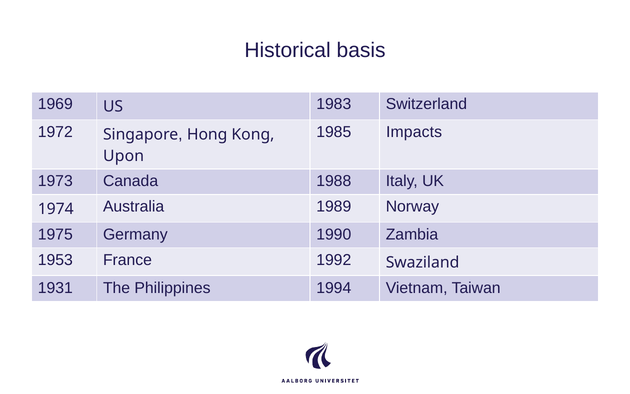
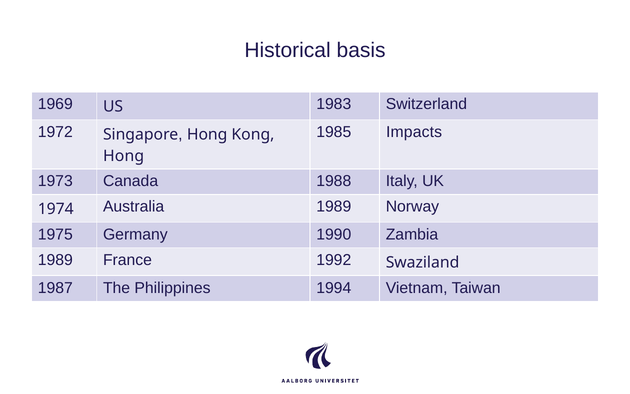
Upon: Upon -> Hong (124, 156)
1953: 1953 -> 1989 (55, 260)
1931: 1931 -> 1987 (55, 288)
